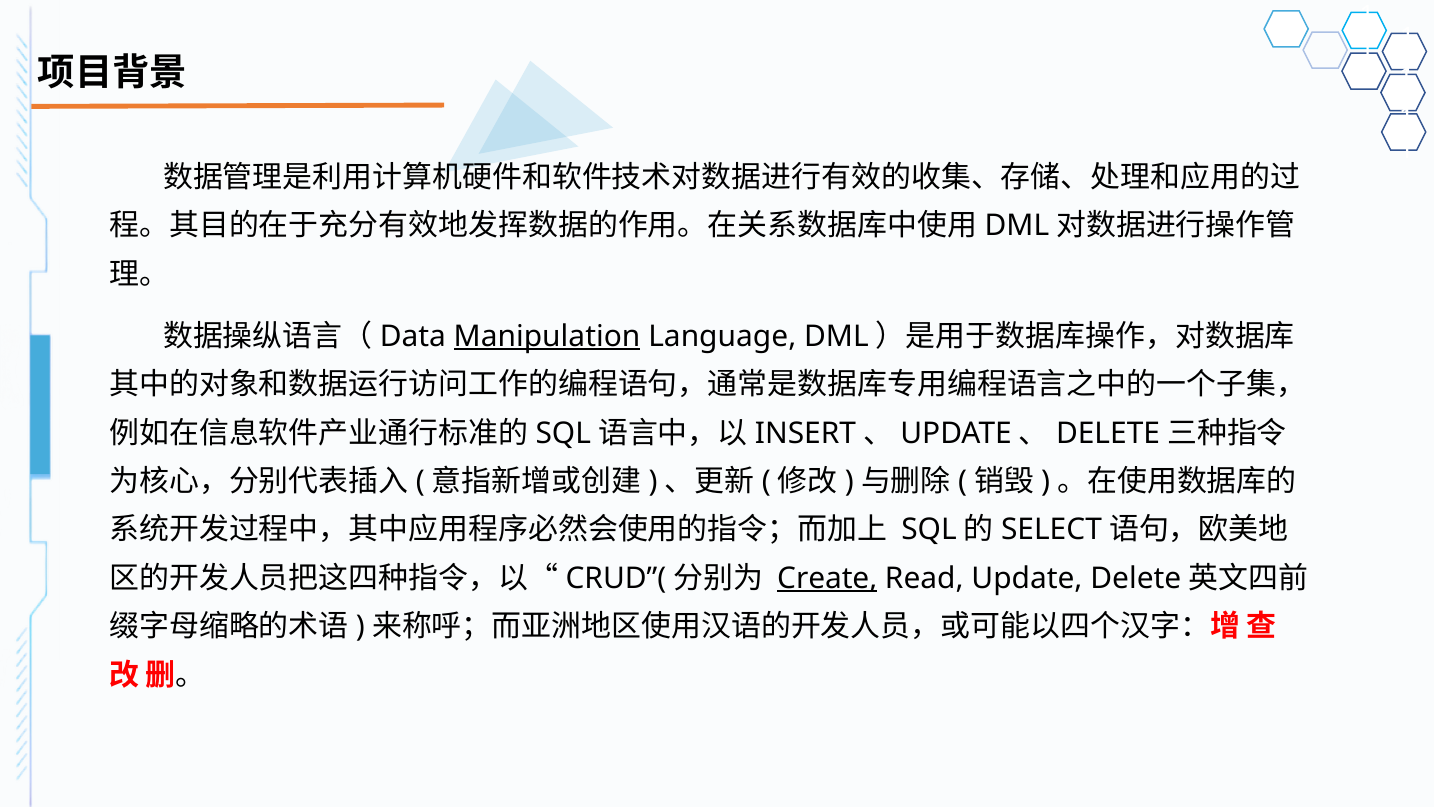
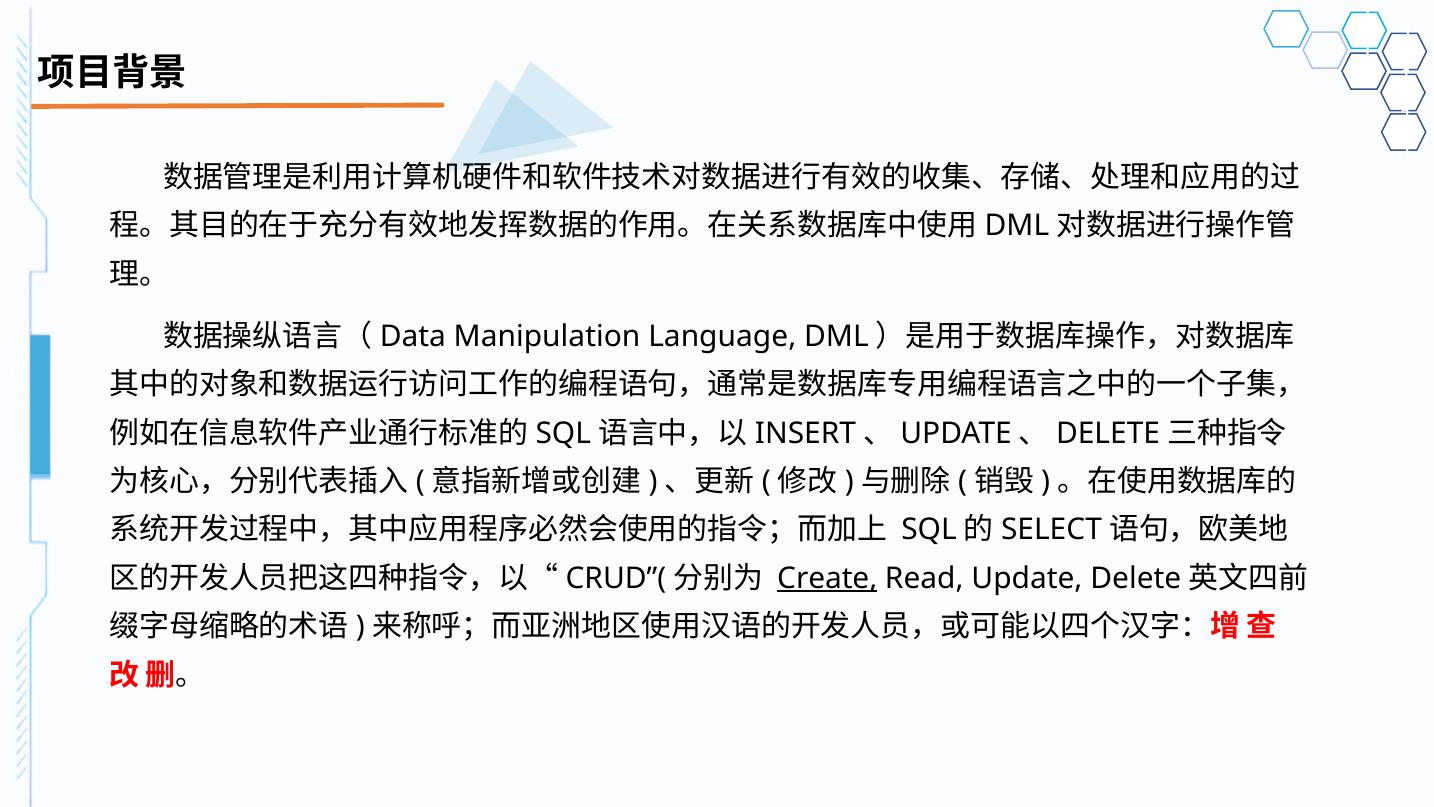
Manipulation underline: present -> none (547, 336)
